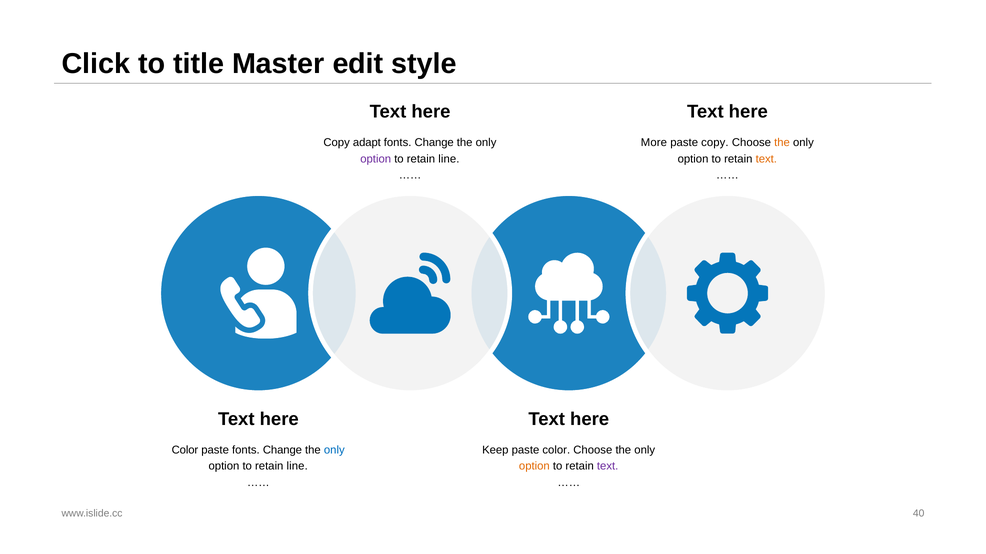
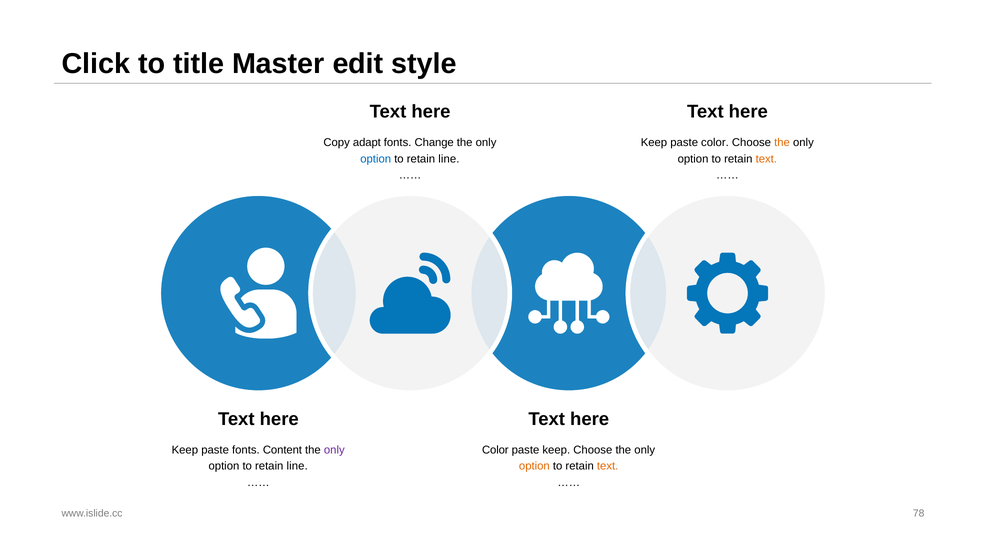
More: More -> Keep (654, 143)
paste copy: copy -> color (715, 143)
option colour: purple -> blue (376, 159)
Color: Color -> Keep (185, 450)
paste fonts Change: Change -> Content (282, 450)
only colour: blue -> purple (334, 450)
Keep: Keep -> Color (495, 450)
paste color: color -> keep (556, 450)
text colour: purple -> orange (608, 467)
40: 40 -> 78 (919, 514)
